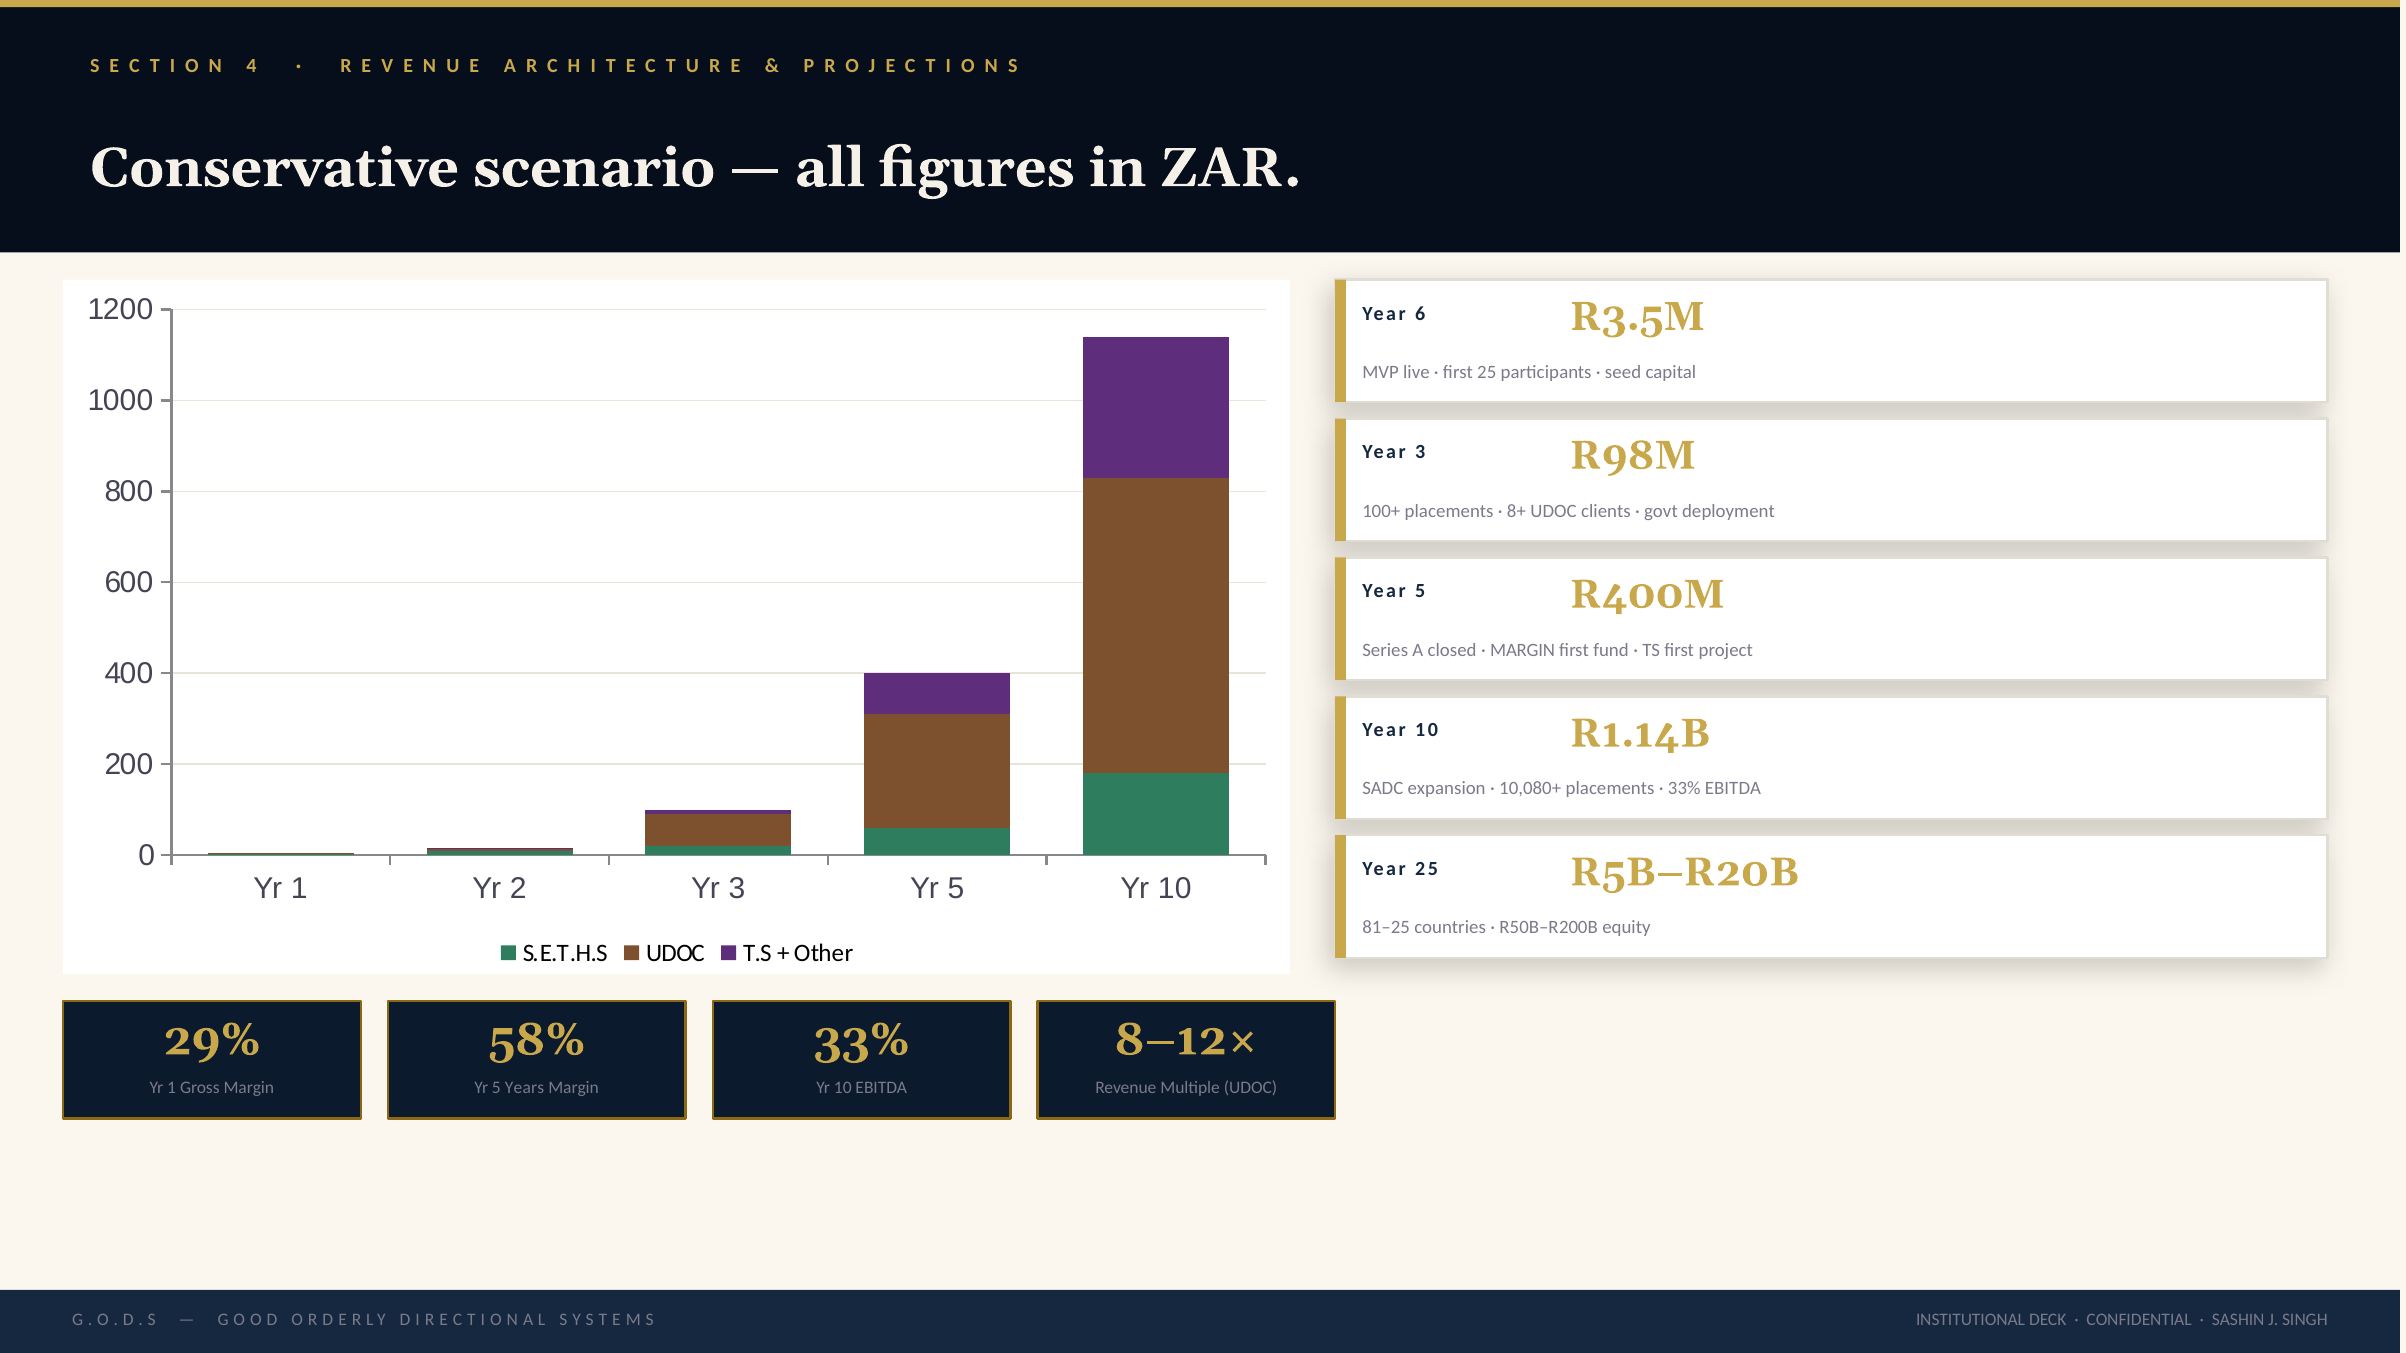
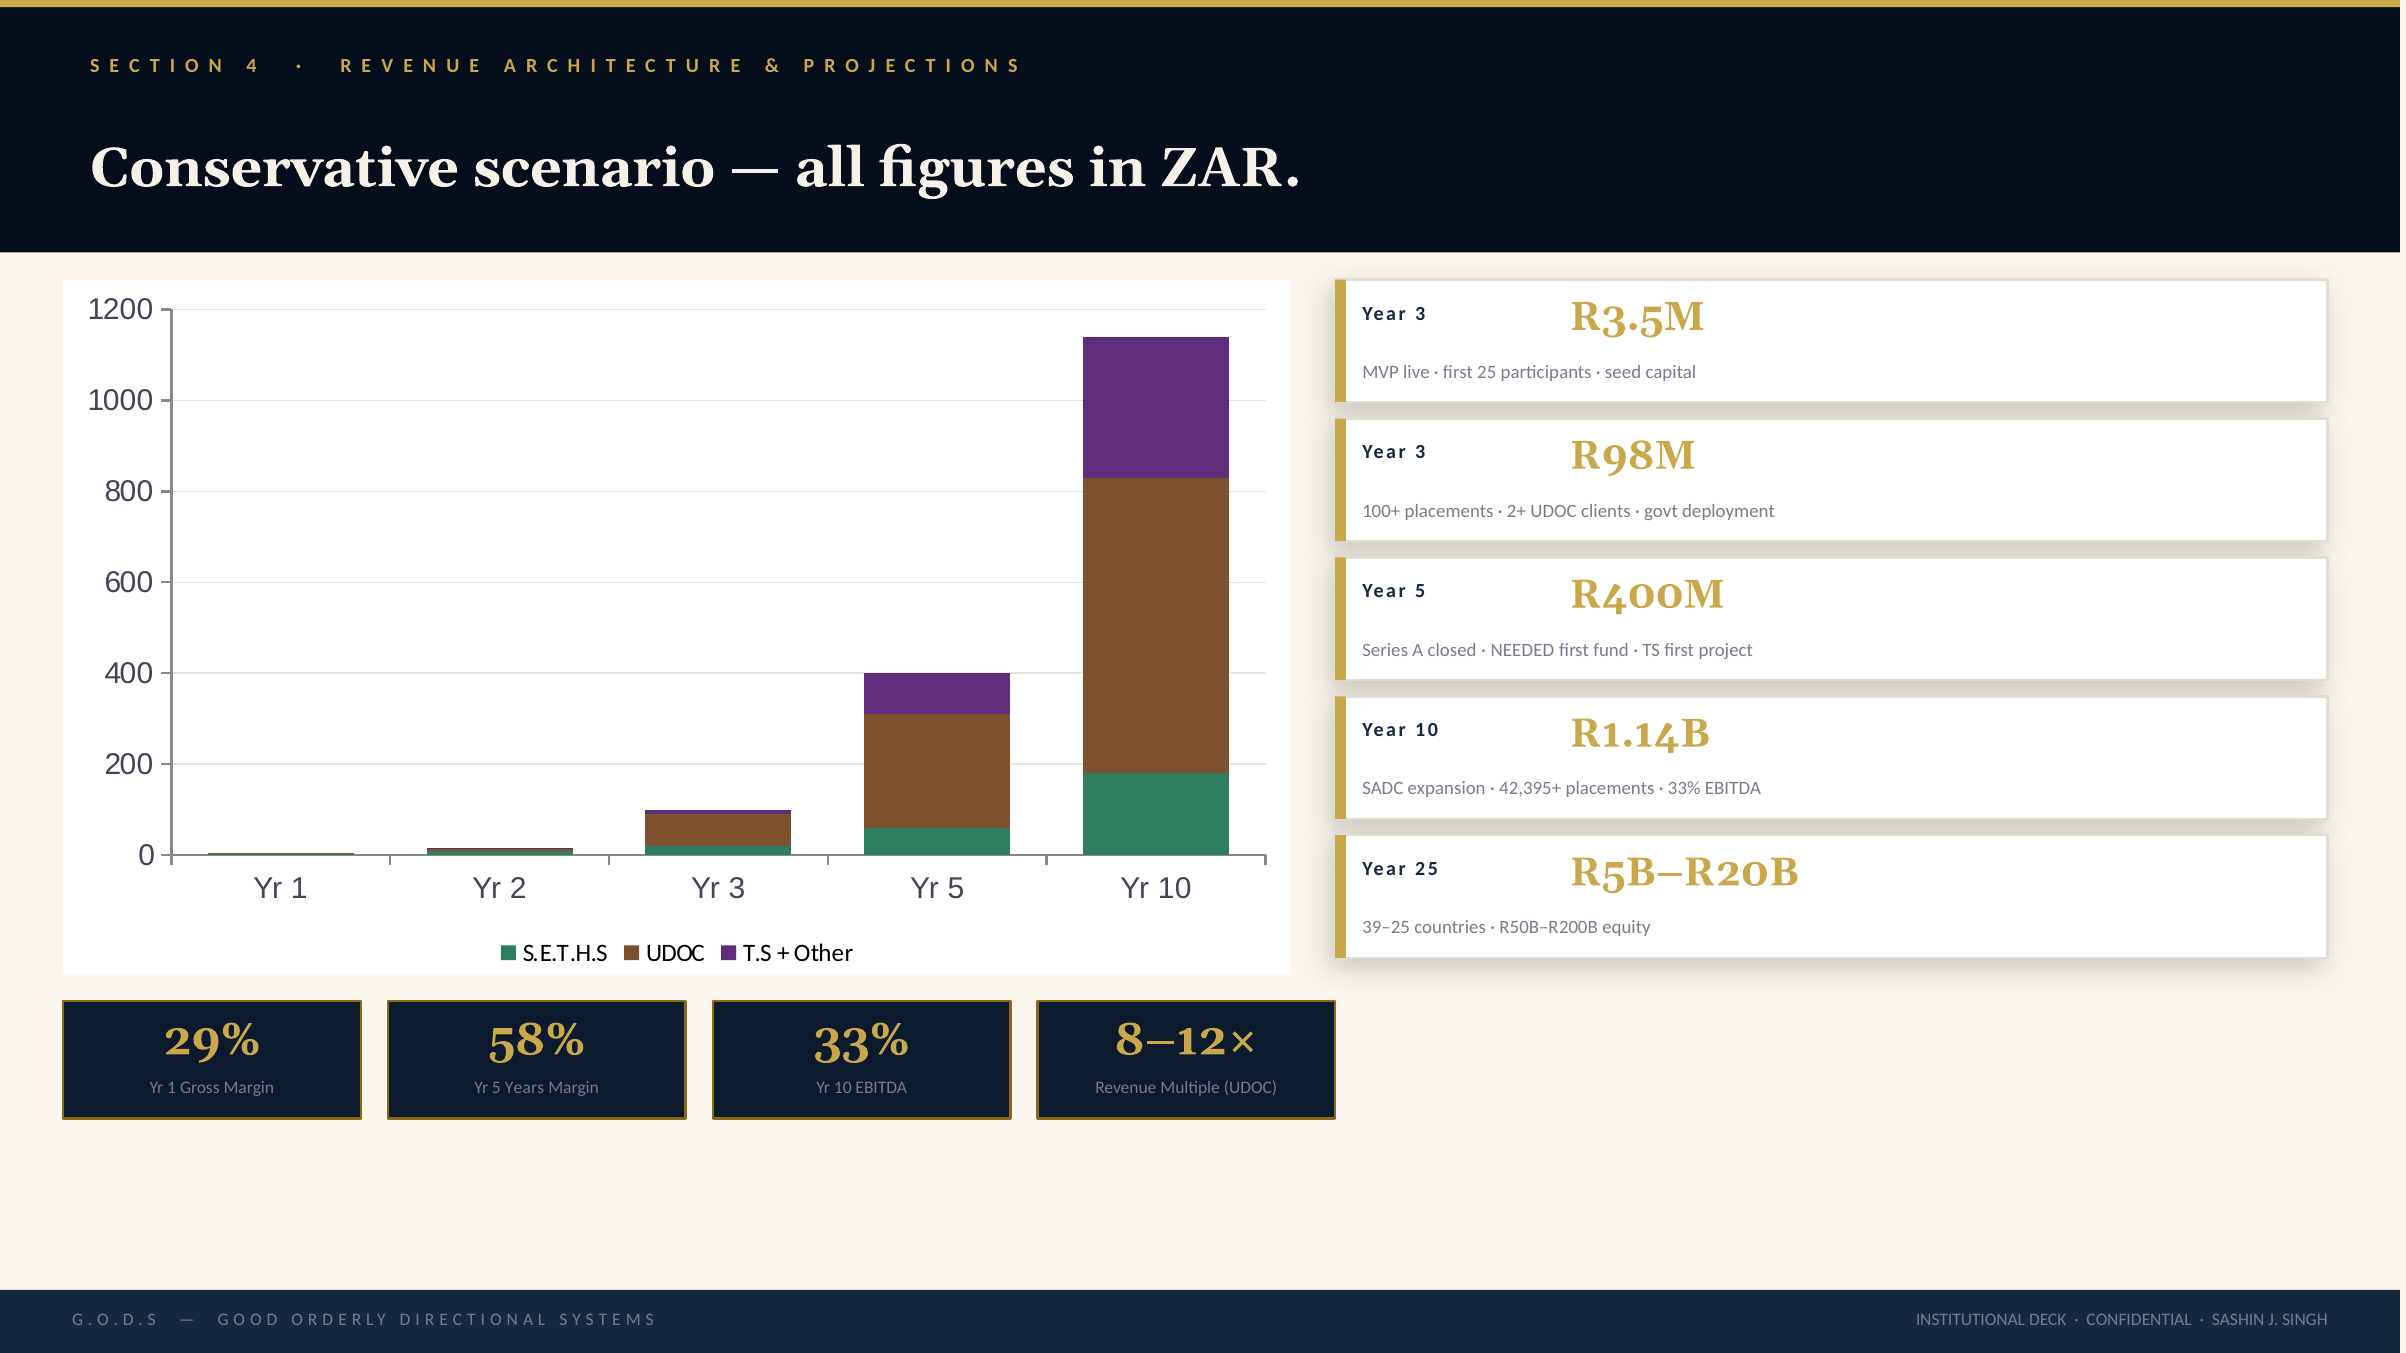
6: 6 -> 3 (1420, 314)
8+: 8+ -> 2+ (1516, 511)
MARGIN: MARGIN -> NEEDED (1522, 650)
10,080+: 10,080+ -> 42,395+ (1530, 789)
81–25: 81–25 -> 39–25 (1386, 928)
